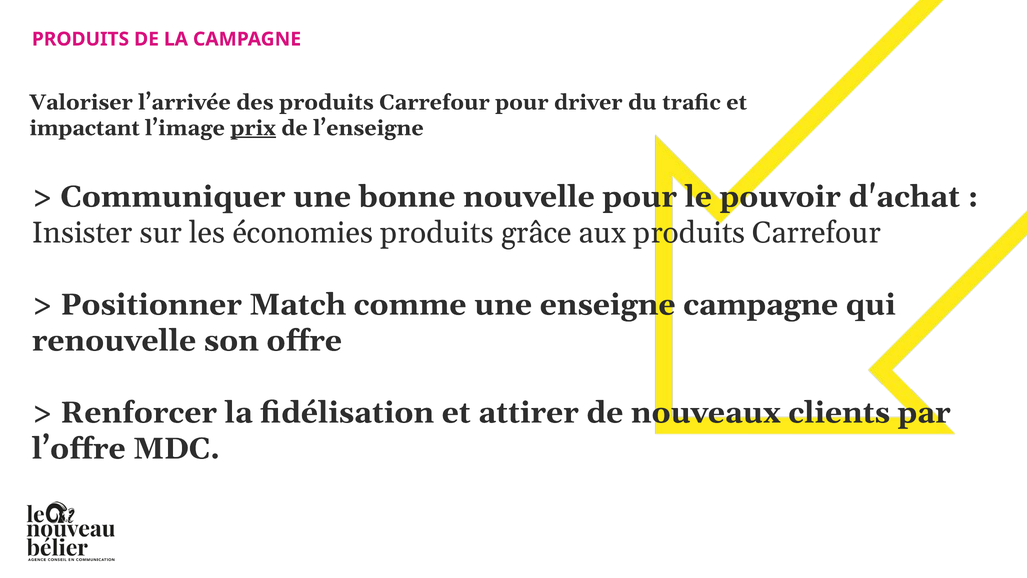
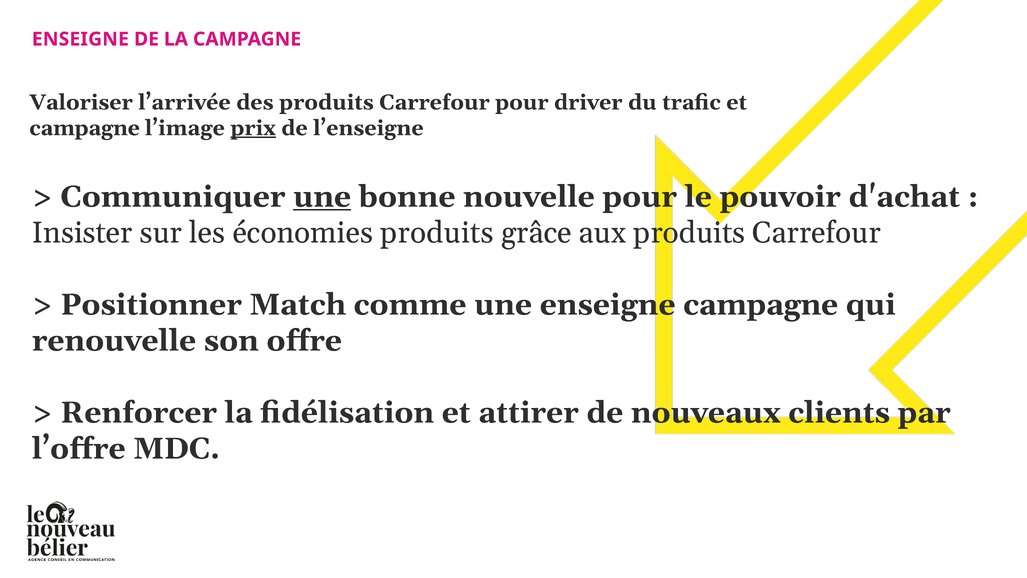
PRODUITS: PRODUITS -> ENSEIGNE (80, 39)
impactant: impactant -> campagne (85, 128)
une underline: none -> present (322, 197)
